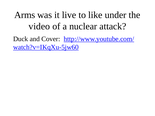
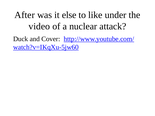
Arms: Arms -> After (25, 15)
live: live -> else (69, 15)
